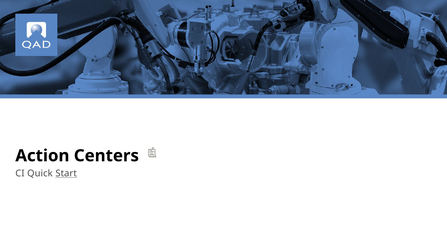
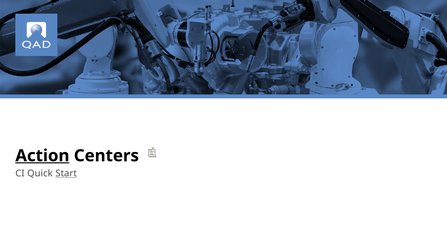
Action underline: none -> present (42, 155)
